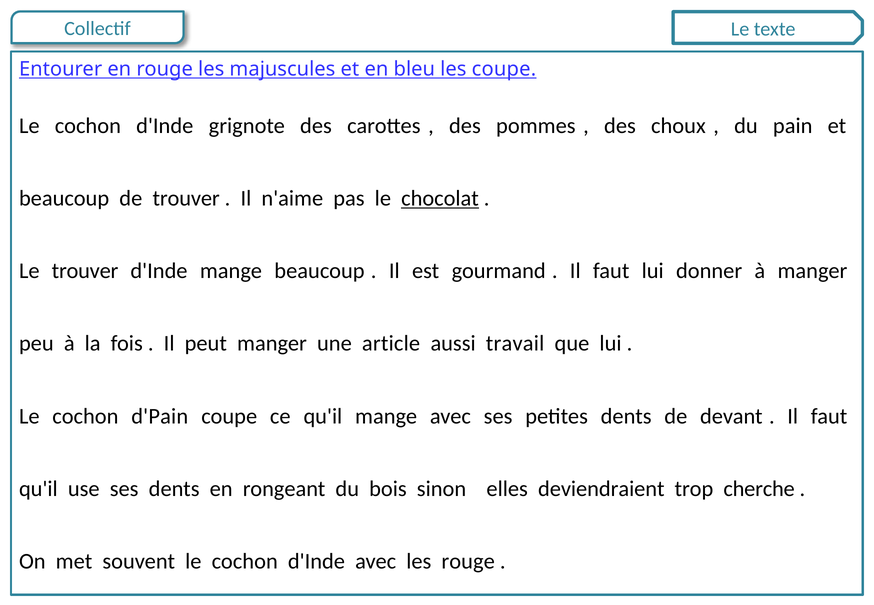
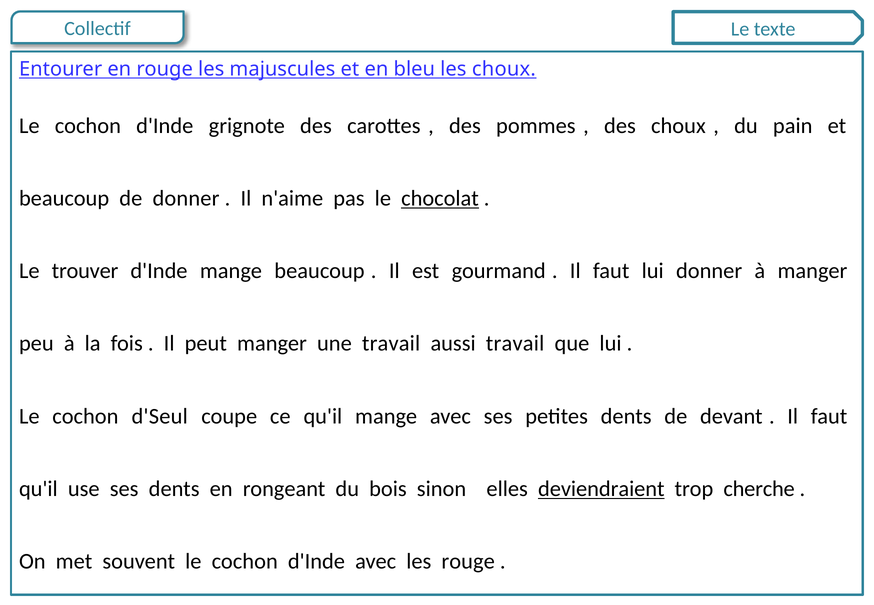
les coupe: coupe -> choux (504, 69)
de trouver: trouver -> donner (186, 199)
une article: article -> travail (391, 344)
d'Pain: d'Pain -> d'Seul (160, 416)
deviendraient underline: none -> present (601, 489)
